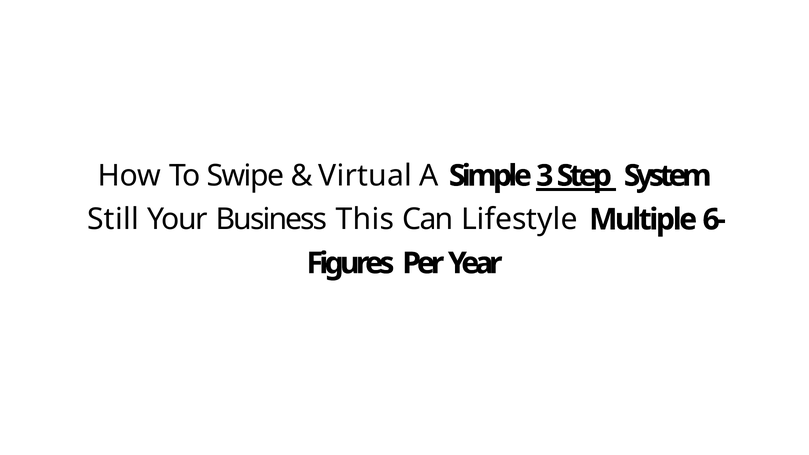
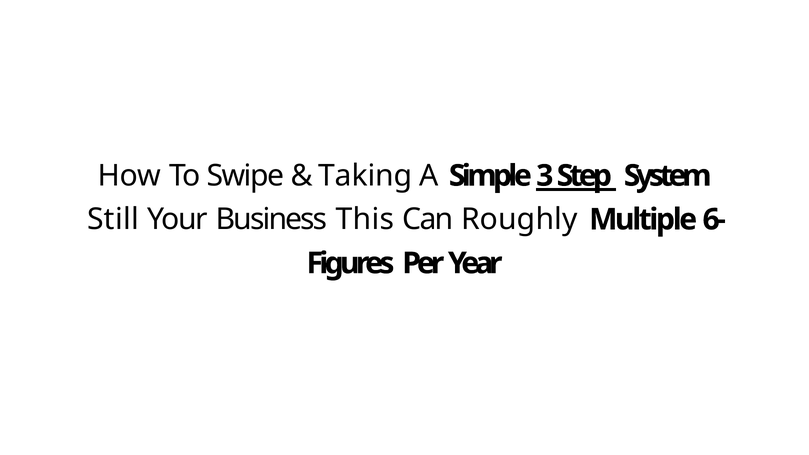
Virtual: Virtual -> Taking (365, 176)
Lifestyle: Lifestyle -> Roughly (519, 220)
